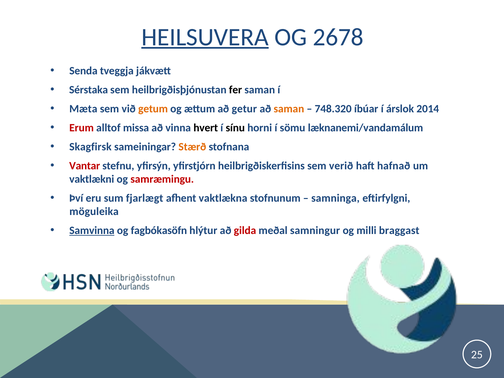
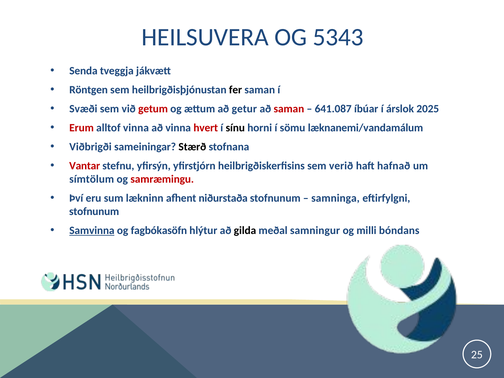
HEILSUVERA underline: present -> none (205, 37)
2678: 2678 -> 5343 (338, 37)
Sérstaka: Sérstaka -> Röntgen (89, 90)
Mæta: Mæta -> Svæði (83, 109)
getum colour: orange -> red (153, 109)
saman colour: orange -> red (289, 109)
748.320: 748.320 -> 641.087 (333, 109)
2014: 2014 -> 2025 (428, 109)
alltof missa: missa -> vinna (136, 128)
hvert colour: black -> red (206, 128)
Skagfirsk: Skagfirsk -> Viðbrigði (90, 147)
Stærð colour: orange -> black (192, 147)
vaktlækni: vaktlækni -> símtölum (92, 179)
fjarlægt: fjarlægt -> lækninn (145, 198)
vaktlækna: vaktlækna -> niðurstaða (223, 198)
möguleika: möguleika -> stofnunum (94, 212)
gilda colour: red -> black (245, 231)
braggast: braggast -> bóndans (399, 231)
